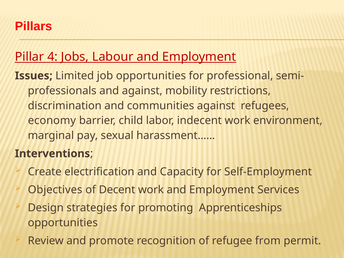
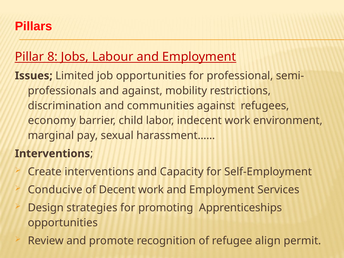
4: 4 -> 8 (53, 57)
Create electrification: electrification -> interventions (99, 172)
Objectives: Objectives -> Conducive (55, 190)
from: from -> align (268, 241)
